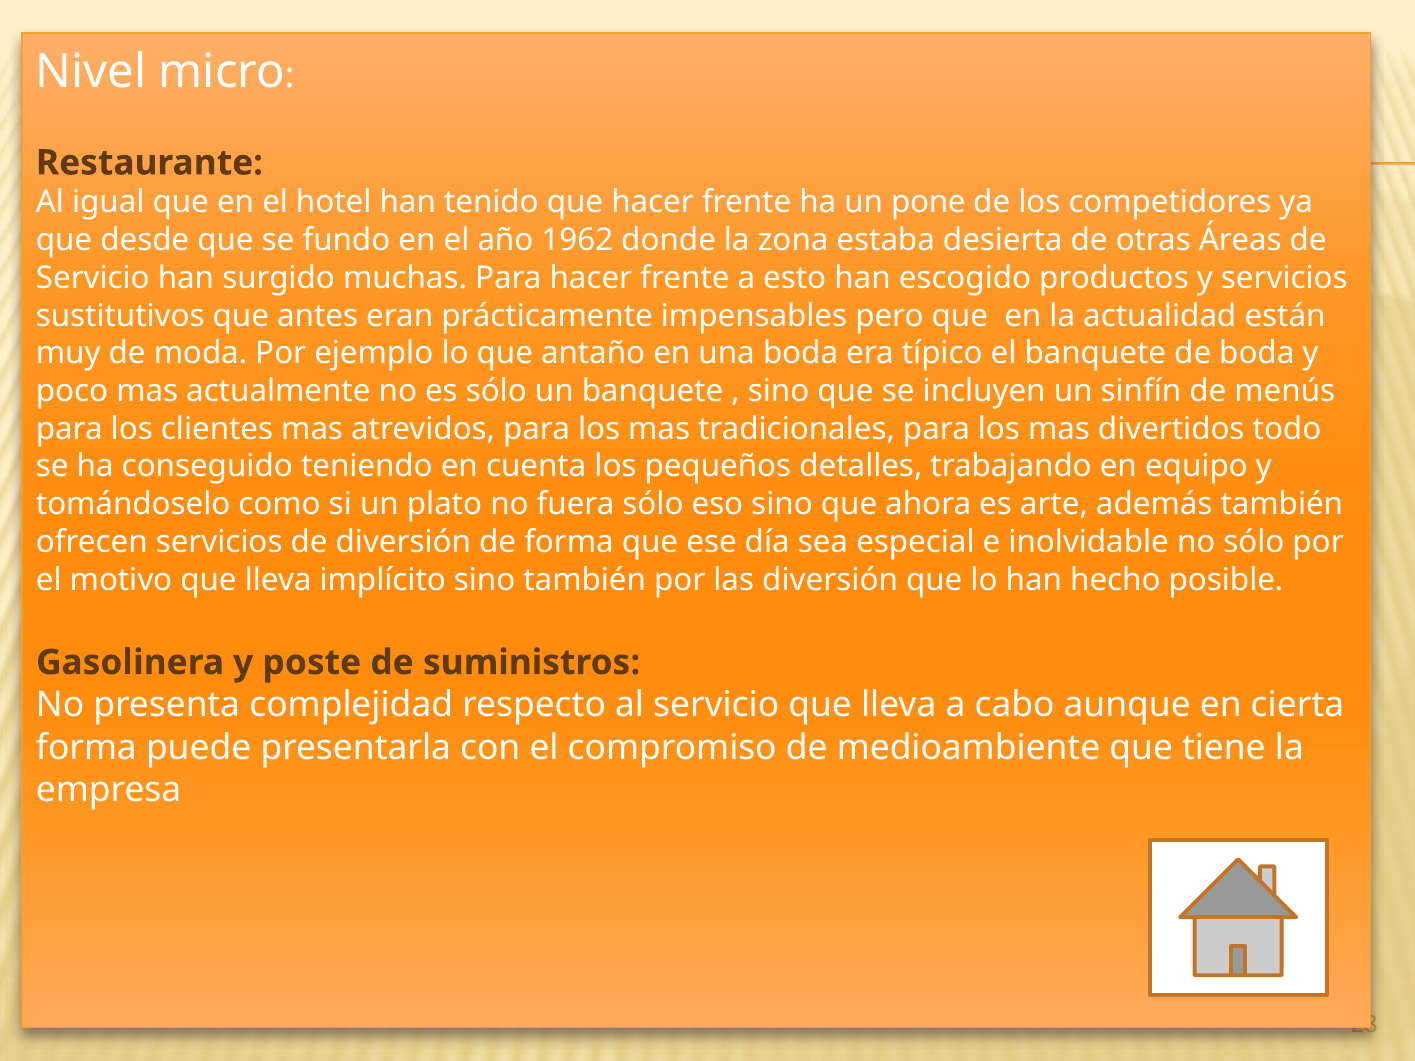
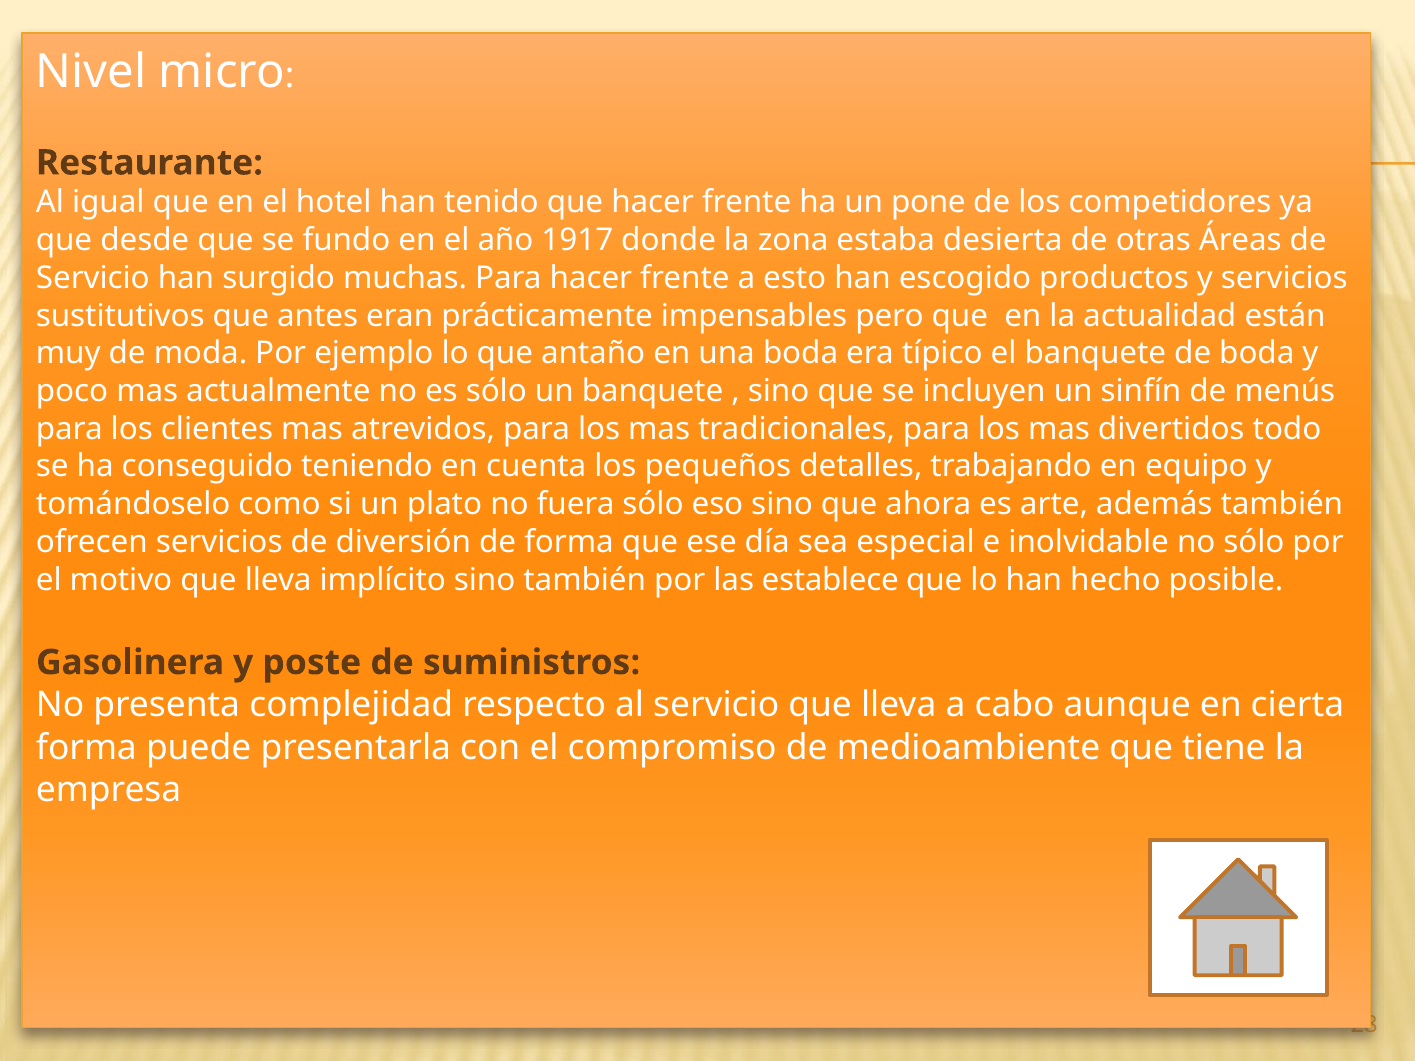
1962: 1962 -> 1917 (577, 240)
las diversión: diversión -> establece (830, 580)
